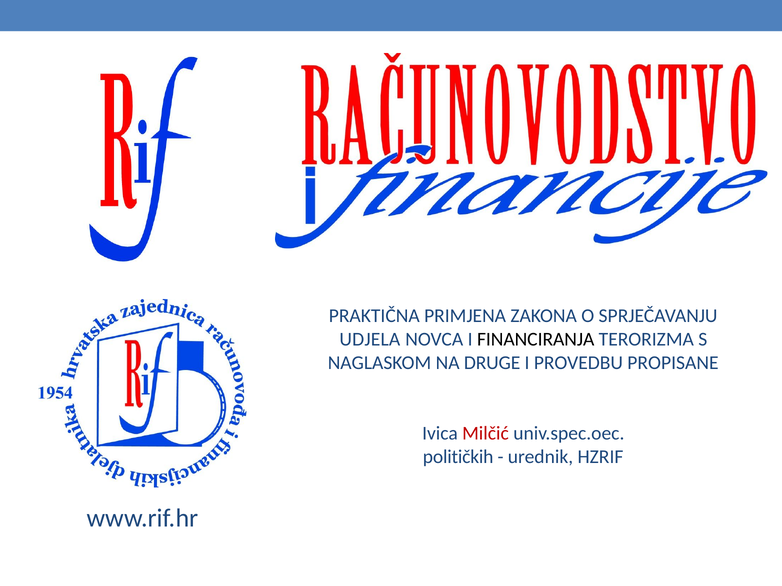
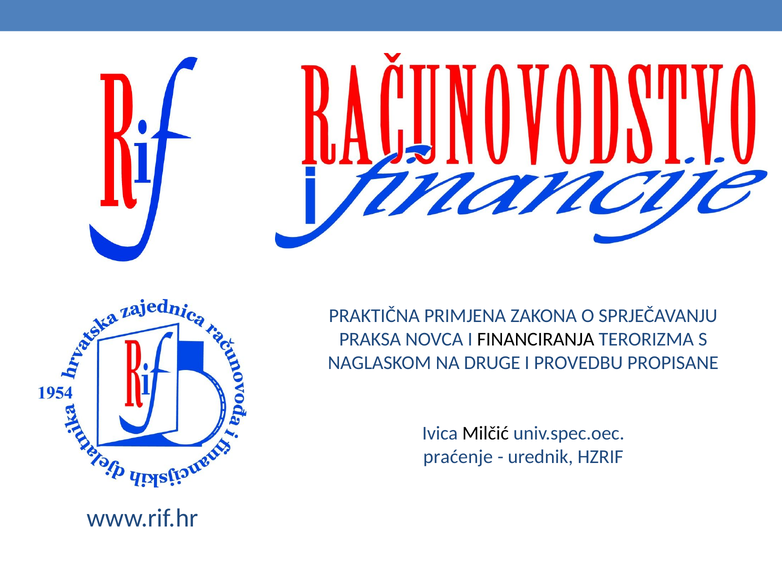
UDJELA: UDJELA -> PRAKSA (370, 340)
Milčić colour: red -> black (485, 434)
političkih: političkih -> praćenje (458, 457)
